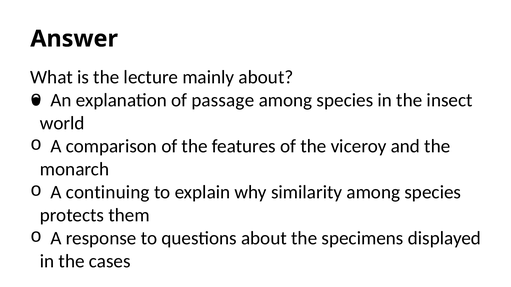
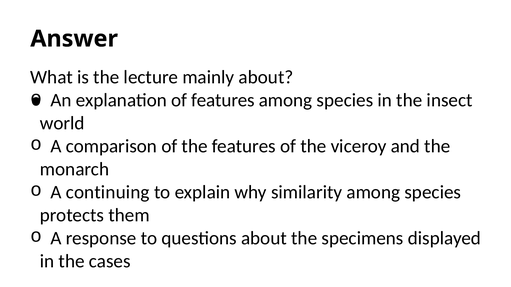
of passage: passage -> features (223, 100)
